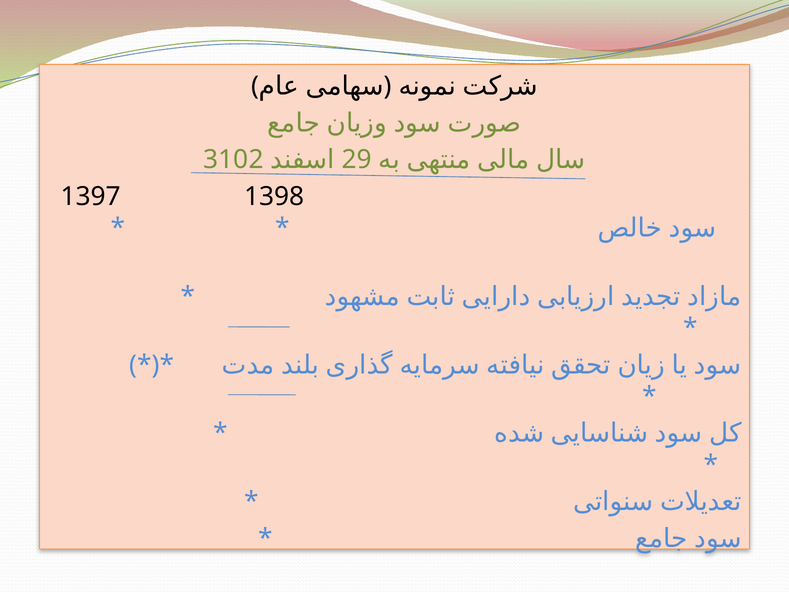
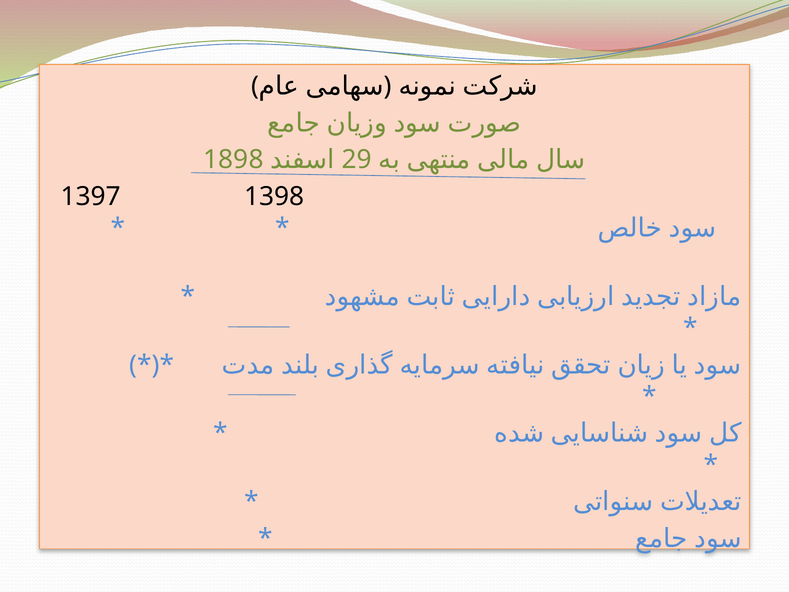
3102: 3102 -> 1898 (234, 160)
